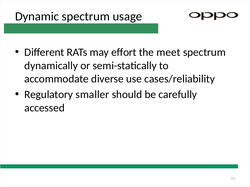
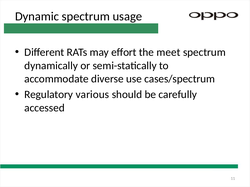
cases/reliability: cases/reliability -> cases/spectrum (180, 79)
smaller: smaller -> various (92, 95)
